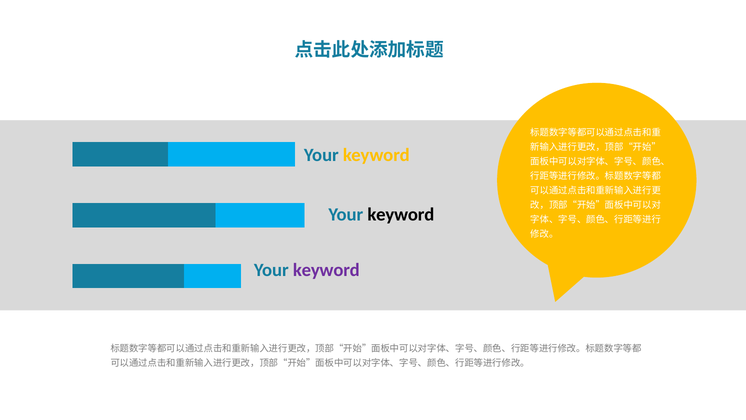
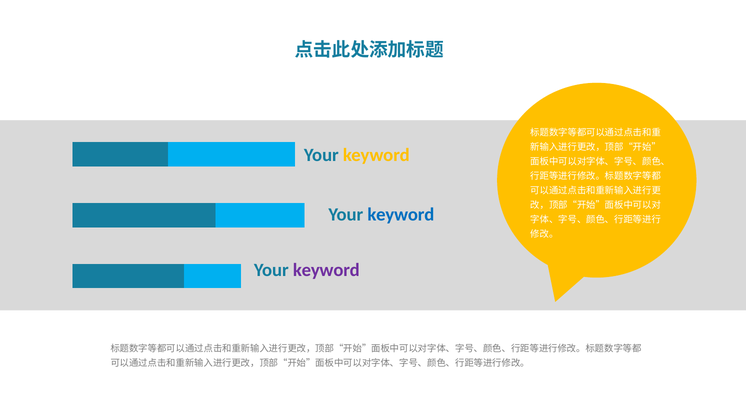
keyword colour: black -> blue (401, 214)
